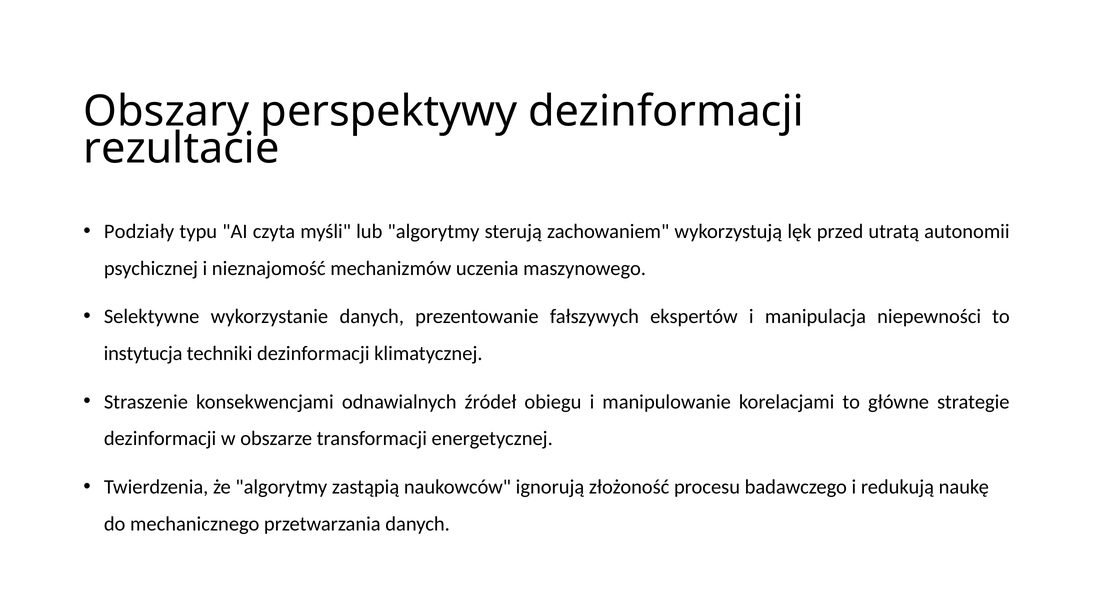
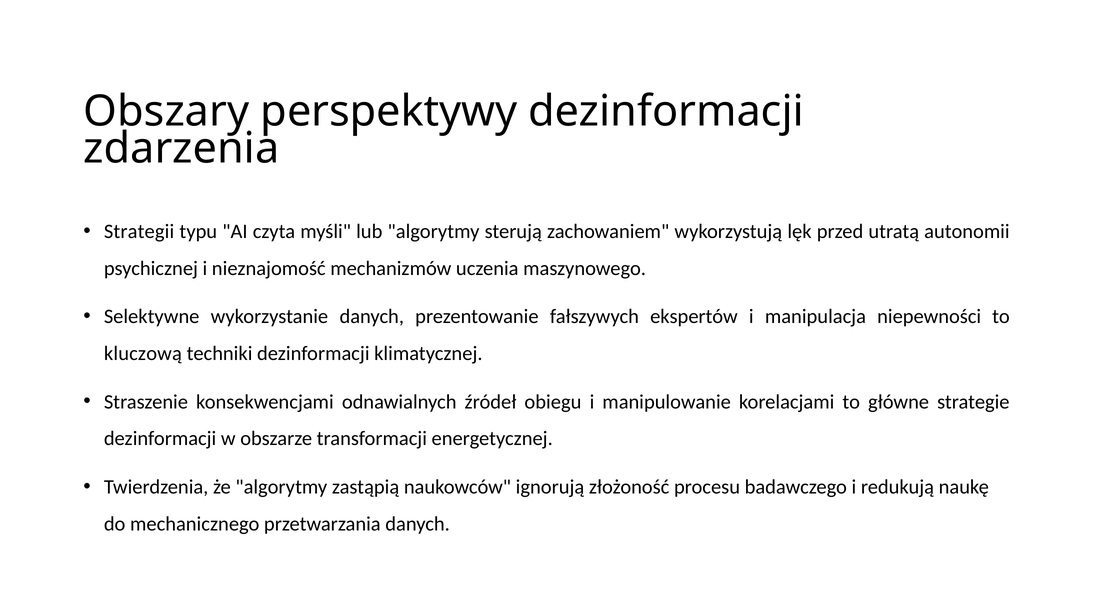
rezultacie: rezultacie -> zdarzenia (181, 149)
Podziały: Podziały -> Strategii (139, 232)
instytucja: instytucja -> kluczową (143, 354)
